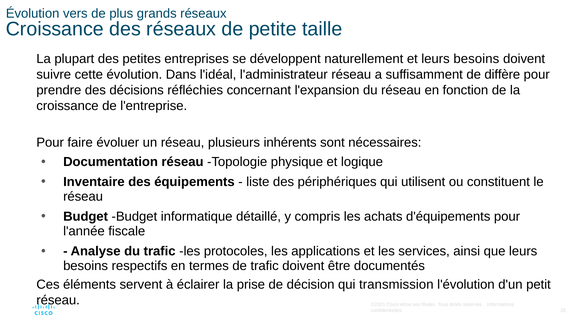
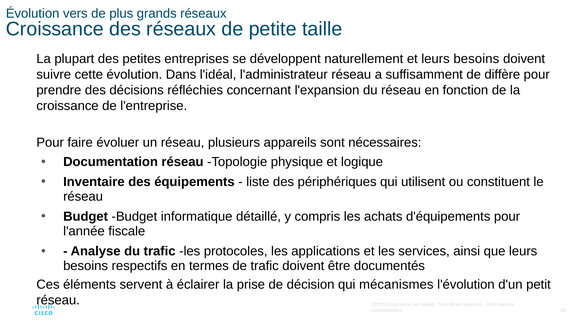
inhérents: inhérents -> appareils (290, 142)
transmission: transmission -> mécanismes (396, 284)
